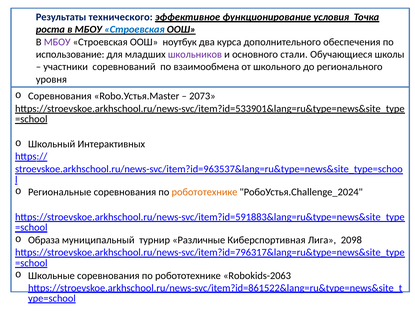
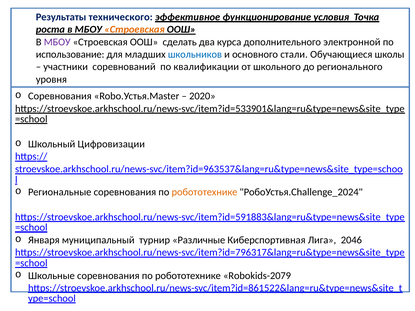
Строевская colour: blue -> orange (134, 30)
ноутбук: ноутбук -> сделать (180, 42)
обеспечения: обеспечения -> электронной (352, 42)
школьников colour: purple -> blue (195, 54)
взаимообмена: взаимообмена -> квалификации (206, 67)
2073: 2073 -> 2020 (202, 96)
Интерактивных: Интерактивных -> Цифровизации (111, 144)
Образа: Образа -> Января (44, 240)
2098: 2098 -> 2046 (351, 240)
Robokids-2063: Robokids-2063 -> Robokids-2079 (257, 276)
